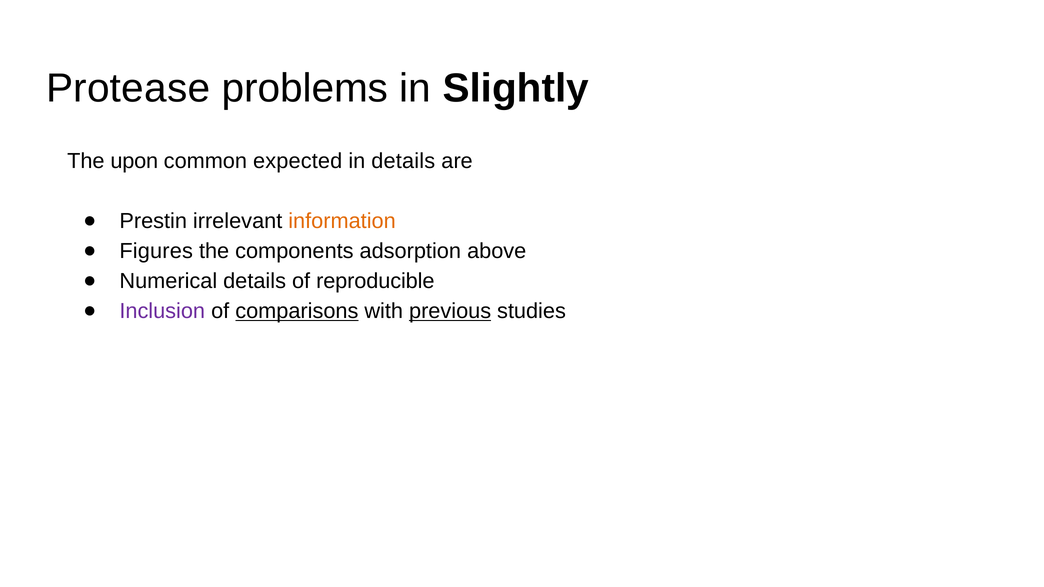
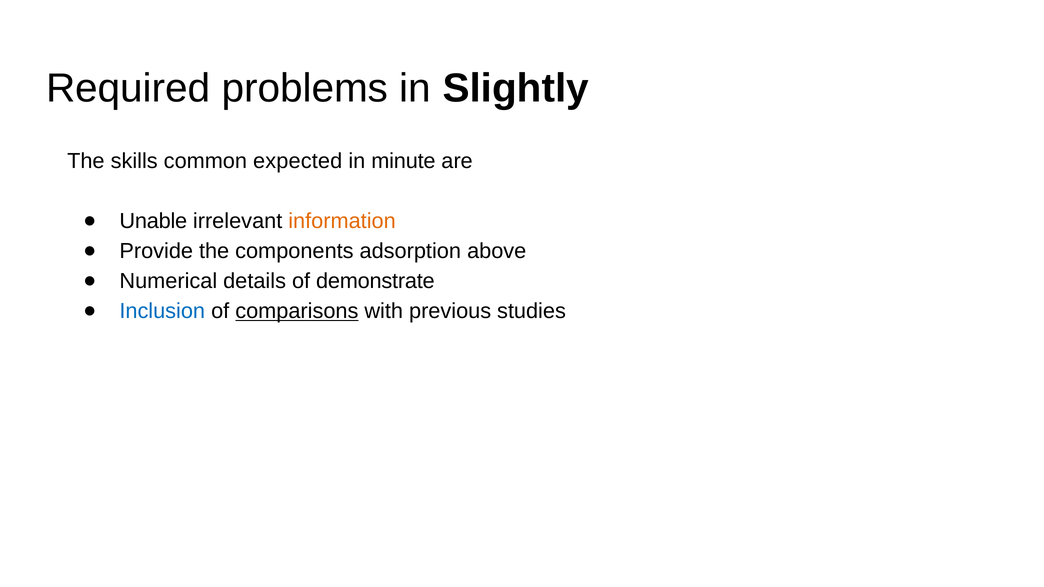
Protease: Protease -> Required (128, 88)
upon: upon -> skills (134, 161)
in details: details -> minute (403, 161)
Prestin: Prestin -> Unable (153, 221)
Figures: Figures -> Provide (156, 251)
reproducible: reproducible -> demonstrate (375, 281)
Inclusion colour: purple -> blue (162, 311)
previous underline: present -> none (450, 311)
